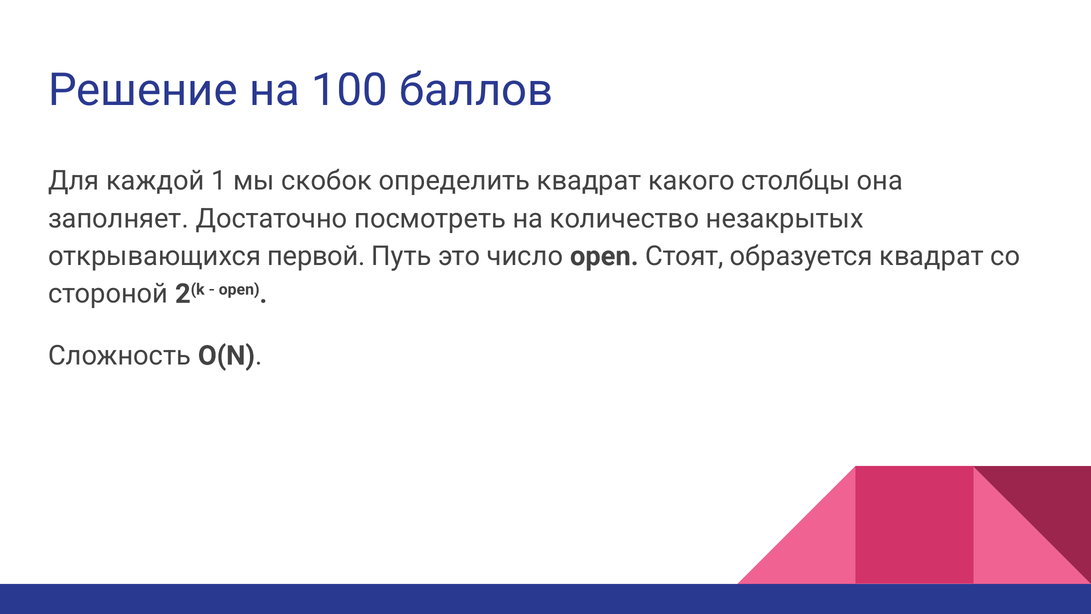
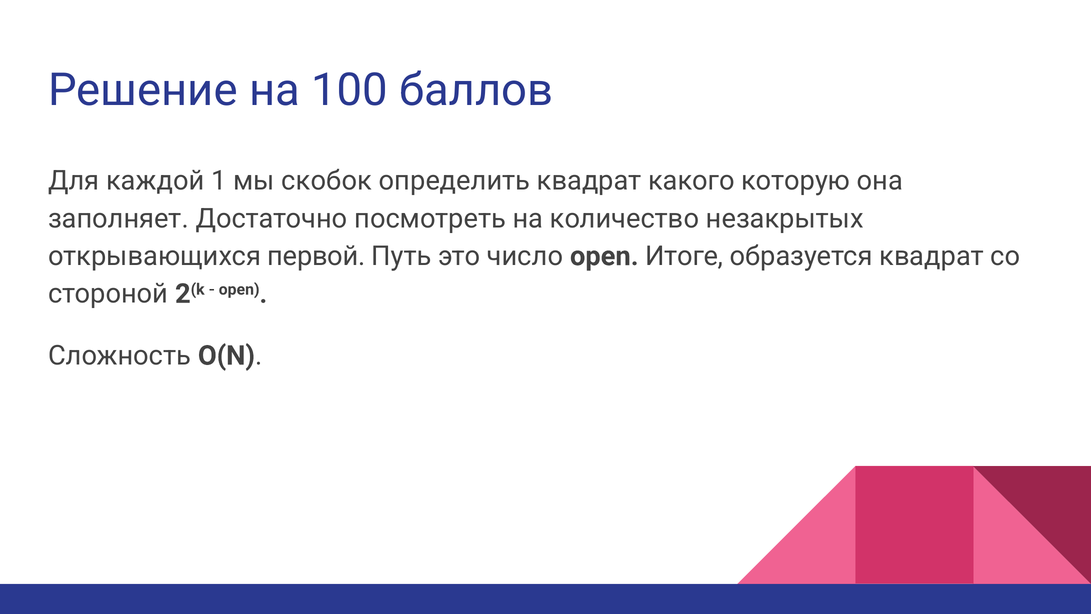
столбцы: столбцы -> которую (796, 181)
Стоят: Стоят -> Итоге (684, 256)
